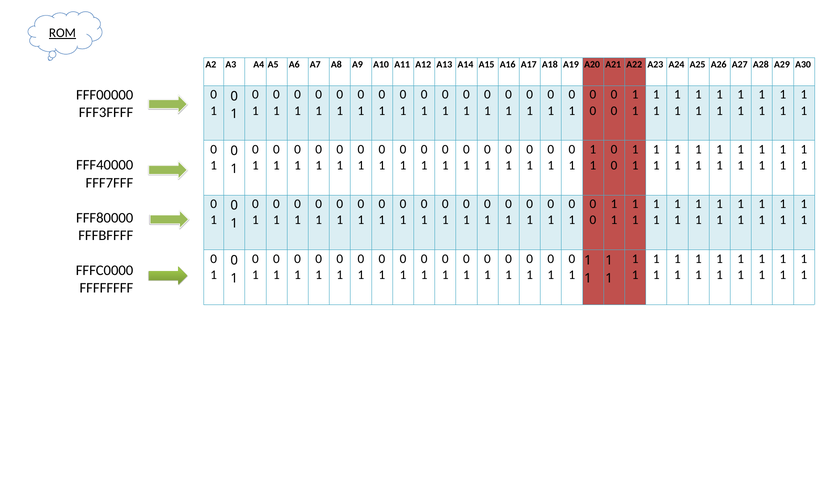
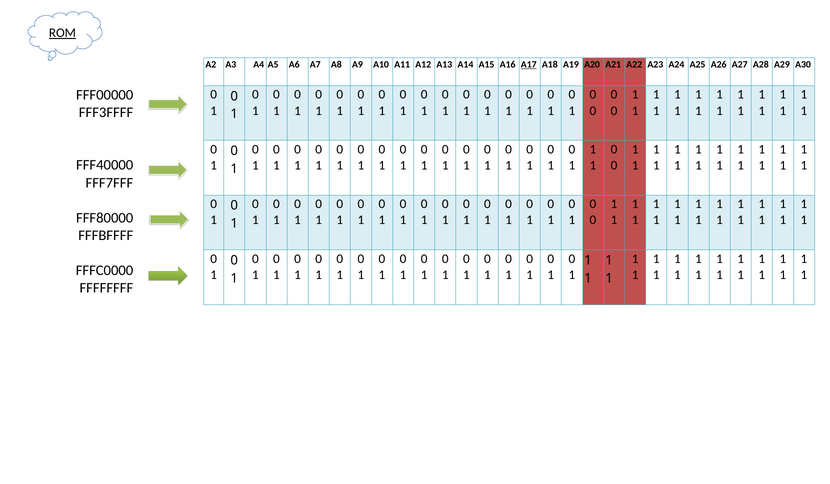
A17 underline: none -> present (529, 65)
